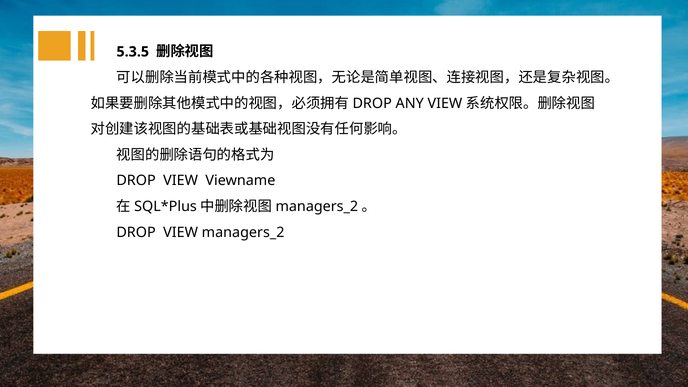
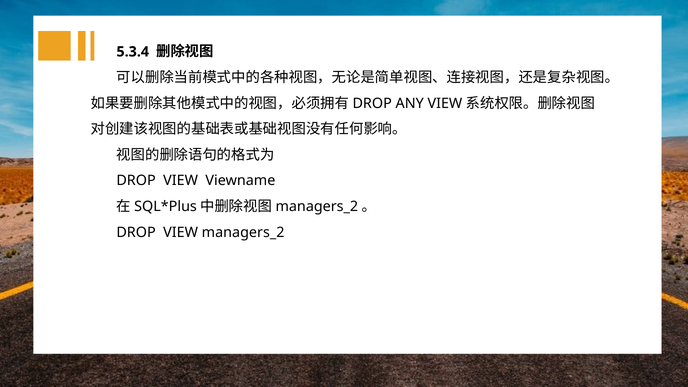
5.3.5: 5.3.5 -> 5.3.4 (133, 52)
